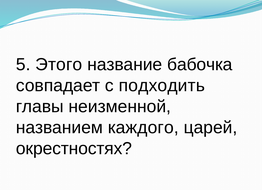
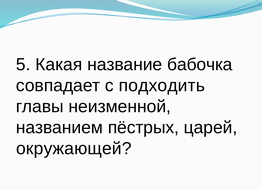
Этого: Этого -> Какая (59, 65)
каждого: каждого -> пёстрых (143, 127)
окрестностях: окрестностях -> окружающей (74, 148)
